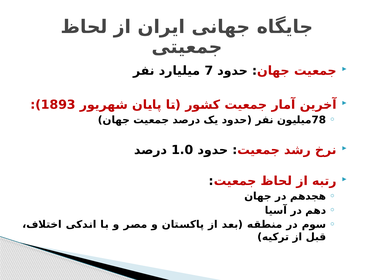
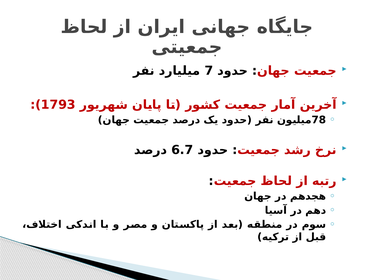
1893: 1893 -> 1793 (58, 105)
1.0: 1.0 -> 6.7 (182, 150)
